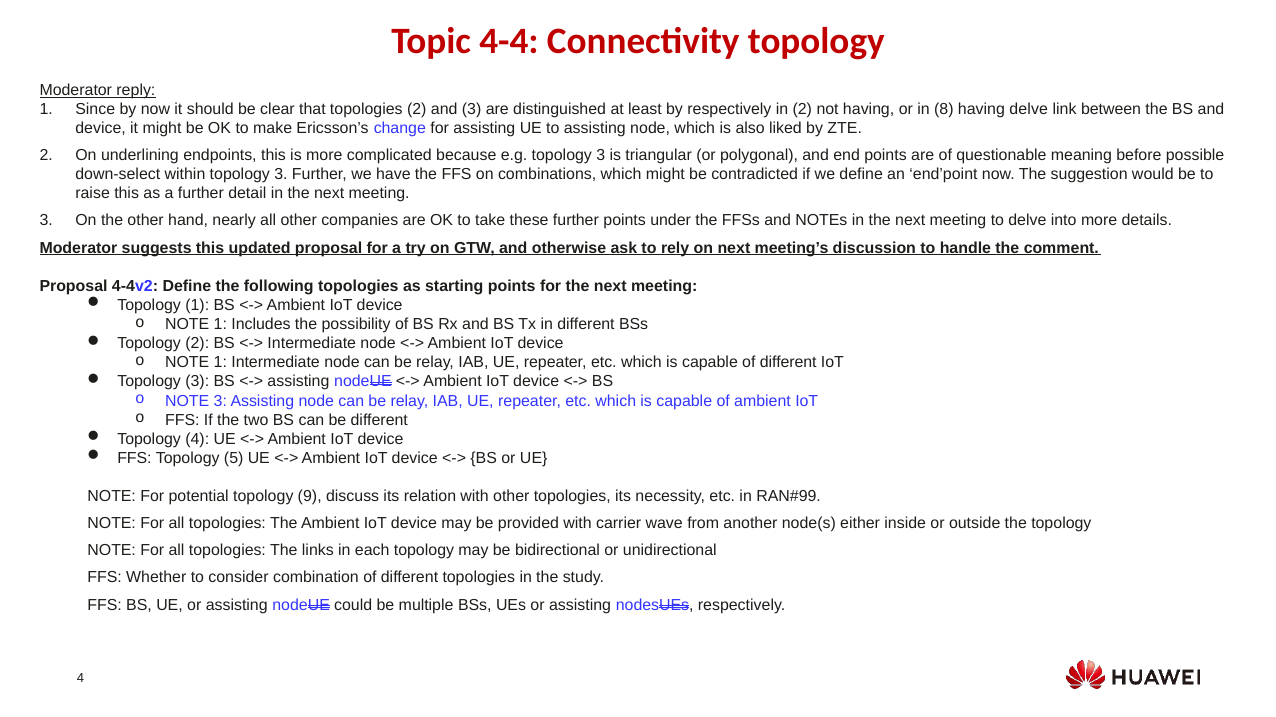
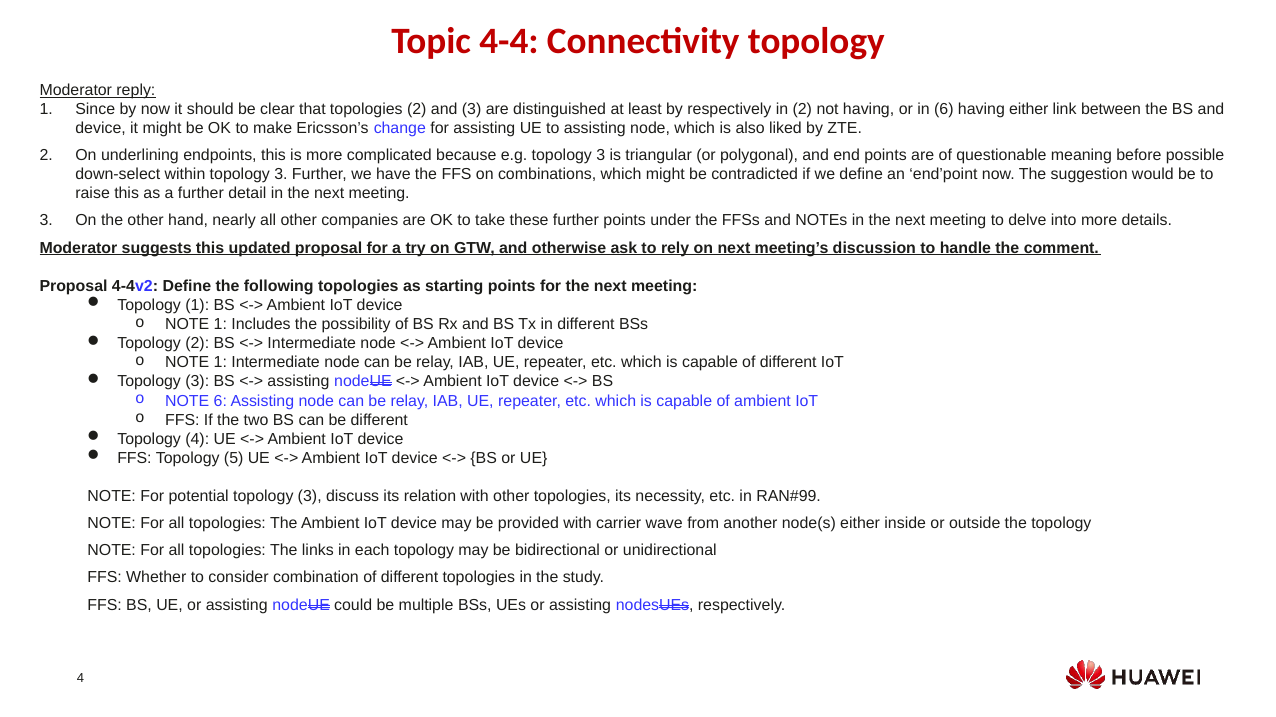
in 8: 8 -> 6 (944, 109)
having delve: delve -> either (1029, 109)
NOTE 3: 3 -> 6 (220, 401)
potential topology 9: 9 -> 3 (310, 497)
